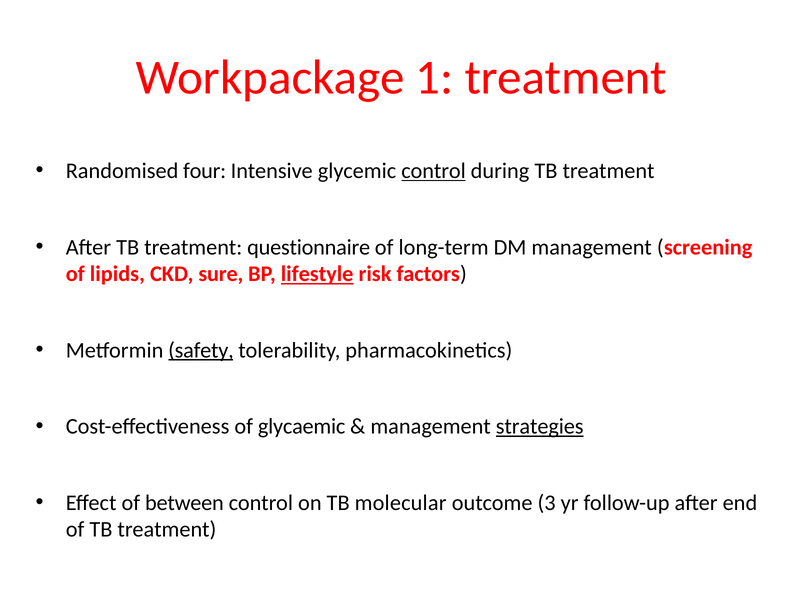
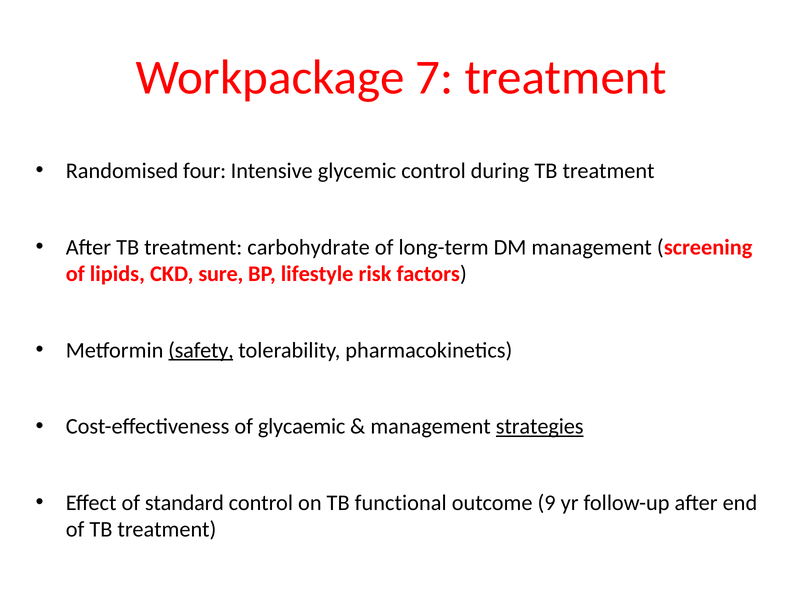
1: 1 -> 7 (434, 78)
control underline: present -> none (434, 171)
questionnaire: questionnaire -> carbohydrate (309, 247)
lifestyle underline: present -> none (317, 274)
between: between -> standard (184, 503)
molecular: molecular -> functional (401, 503)
3: 3 -> 9 (547, 503)
